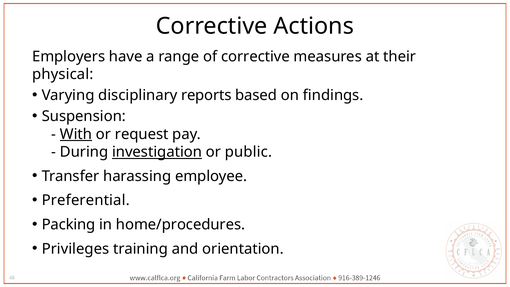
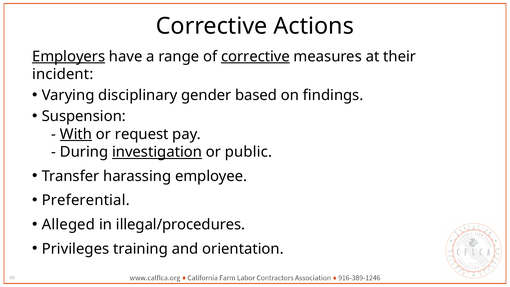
Employers underline: none -> present (69, 56)
corrective underline: none -> present (255, 56)
physical: physical -> incident (63, 74)
reports: reports -> gender (206, 95)
Packing: Packing -> Alleged (68, 224)
home/procedures: home/procedures -> illegal/procedures (181, 224)
